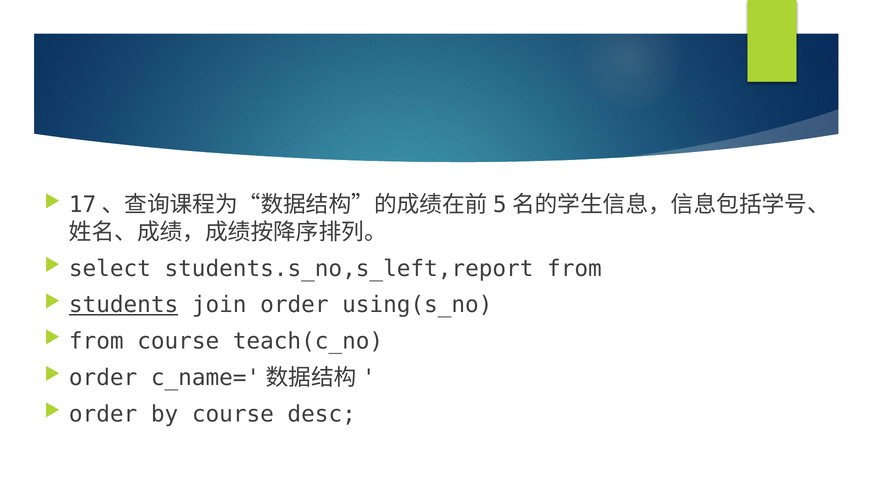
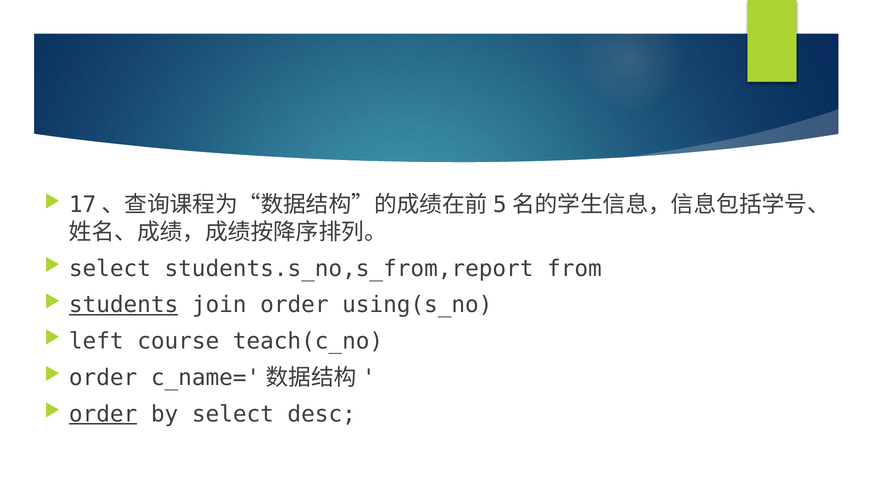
students.s_no,s_left,report: students.s_no,s_left,report -> students.s_no,s_from,report (349, 269)
from: from -> left (96, 341)
order underline: none -> present (103, 414)
by course: course -> select (233, 414)
